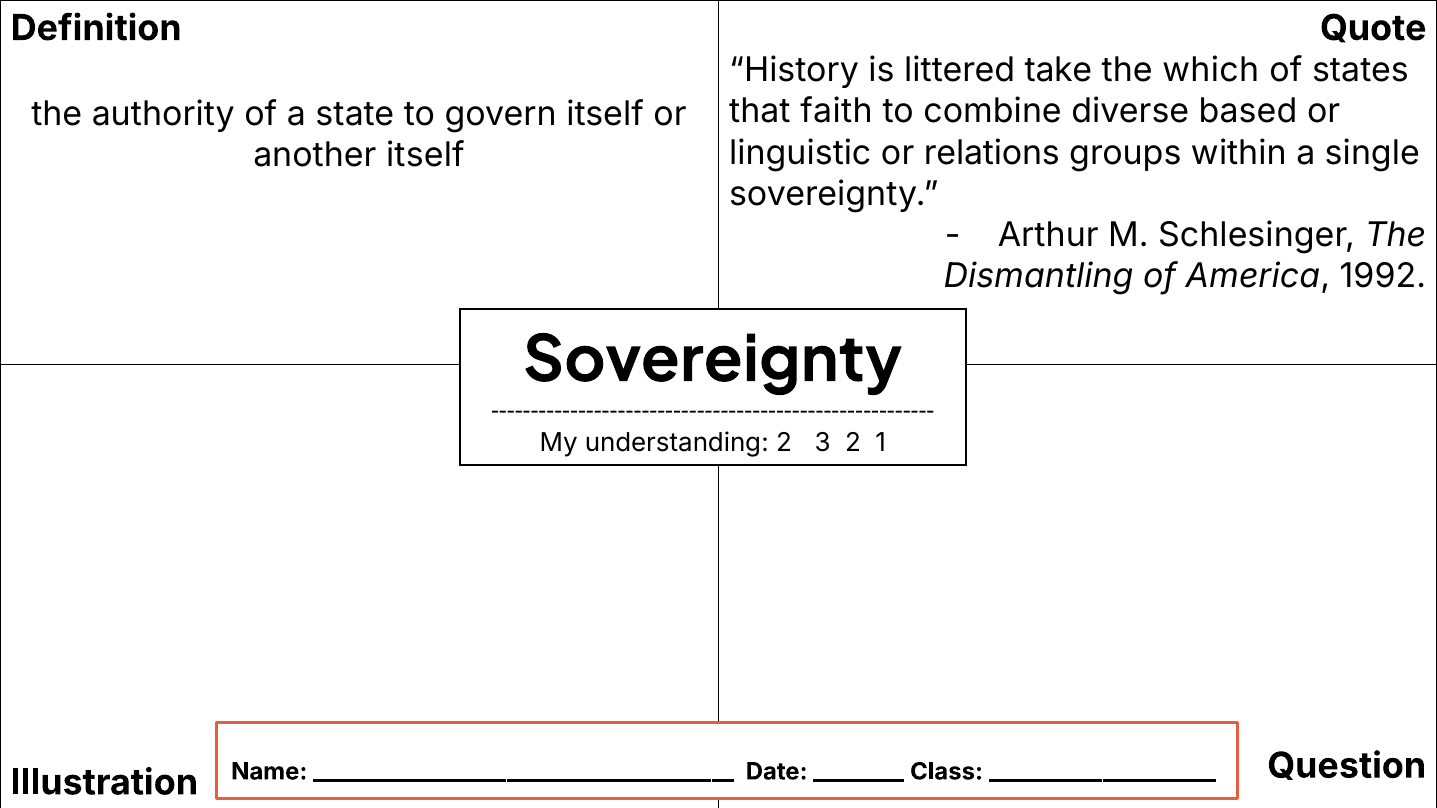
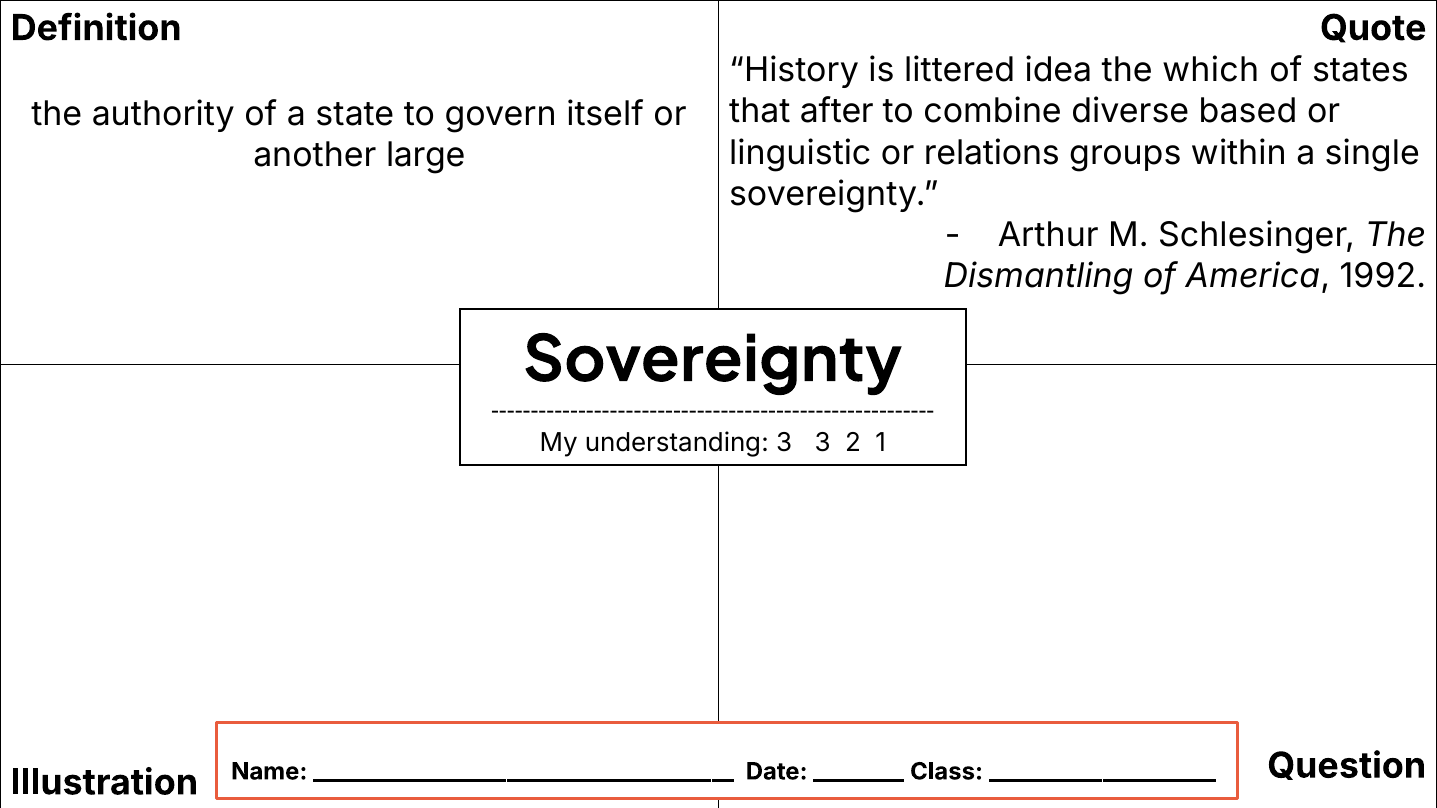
take: take -> idea (1058, 71)
faith: faith -> after (837, 112)
another itself: itself -> large (426, 155)
understanding 2: 2 -> 3 (784, 443)
